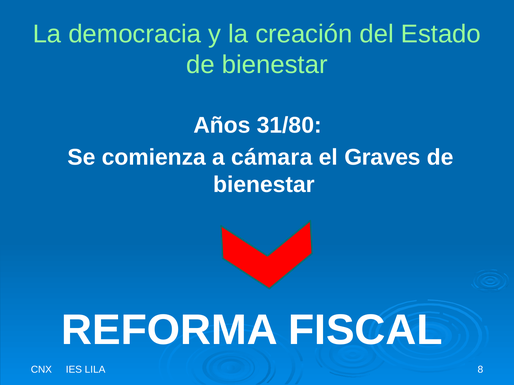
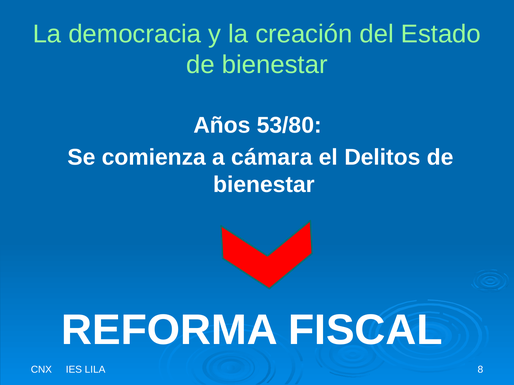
31/80: 31/80 -> 53/80 (289, 126)
Graves: Graves -> Delitos (382, 158)
